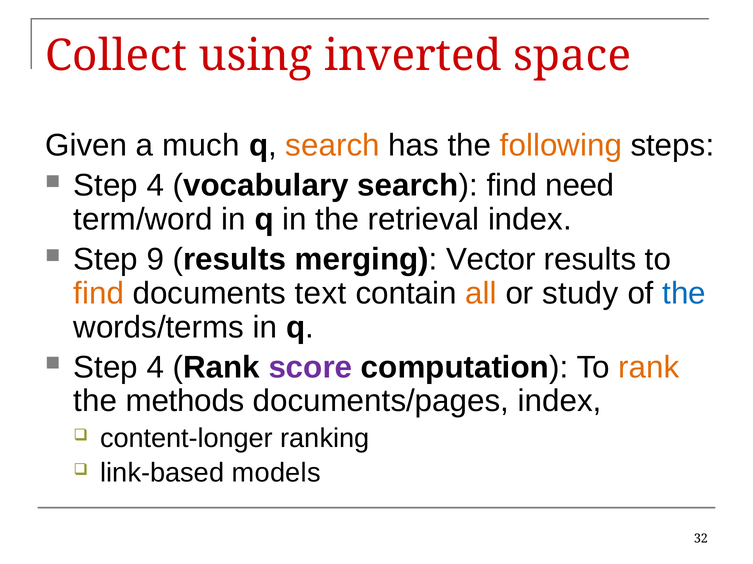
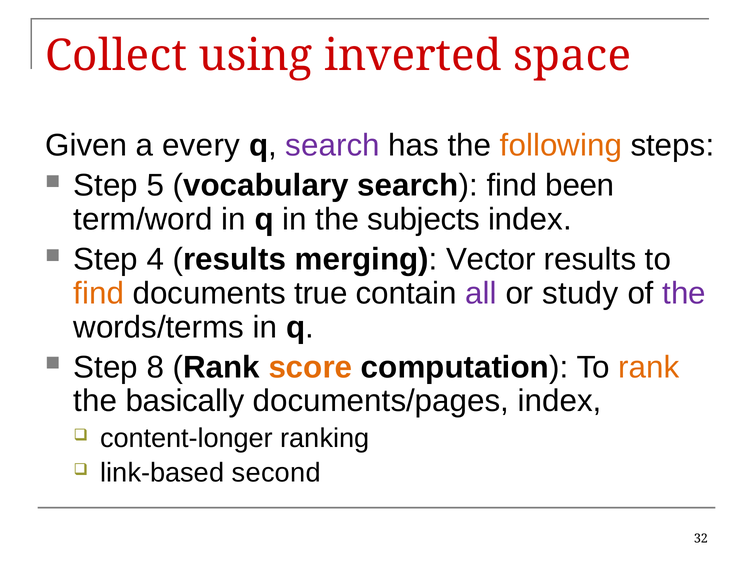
much: much -> every (201, 146)
search colour: orange -> purple (333, 146)
4: 4 -> 5 (155, 186)
need: need -> been (580, 186)
retrieval: retrieval -> subjects (424, 220)
9: 9 -> 4 (155, 260)
text: text -> true (321, 294)
all colour: orange -> purple (481, 294)
the colour: blue -> purple (684, 294)
4: 4 -> 8 (155, 368)
score colour: purple -> orange (310, 368)
methods: methods -> basically (185, 402)
models: models -> second (276, 474)
